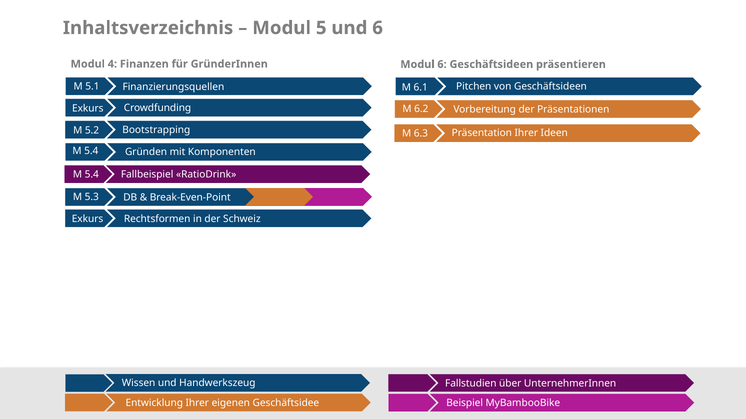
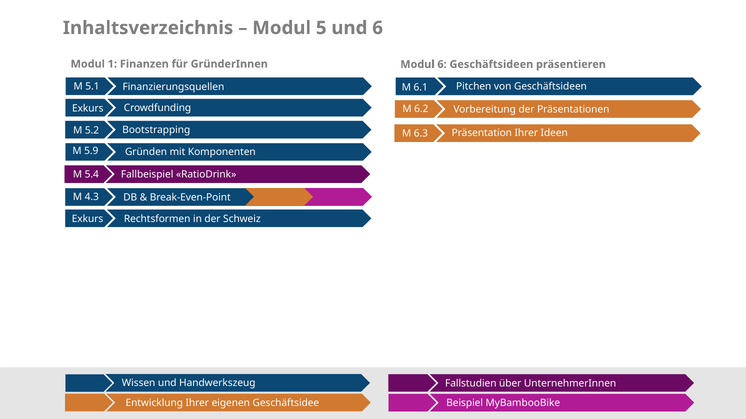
4: 4 -> 1 (112, 64)
5.4: 5.4 -> 5.9 (91, 151)
5.3: 5.3 -> 4.3 (92, 197)
